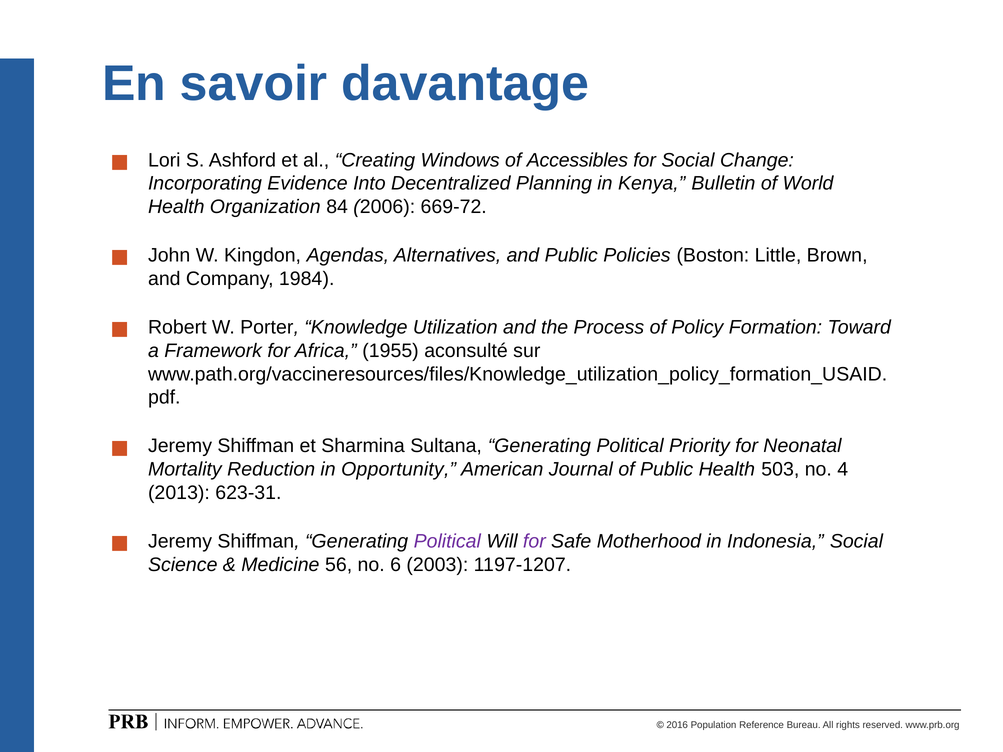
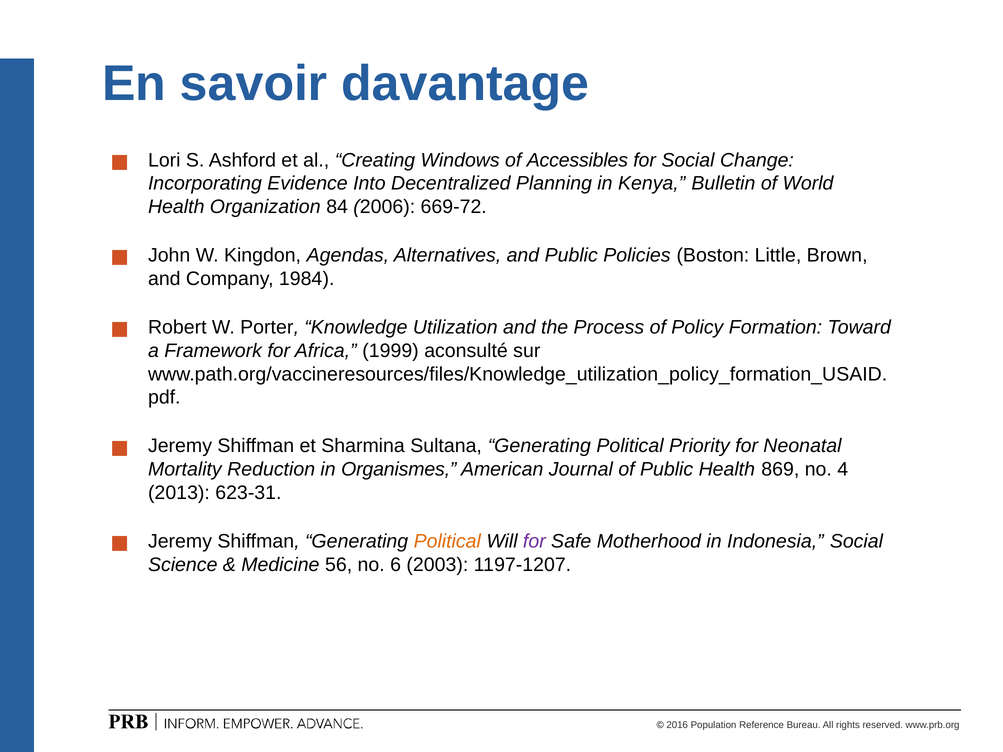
1955: 1955 -> 1999 (391, 351)
Opportunity: Opportunity -> Organismes (399, 470)
503: 503 -> 869 (780, 470)
Political colour: purple -> orange (447, 542)
